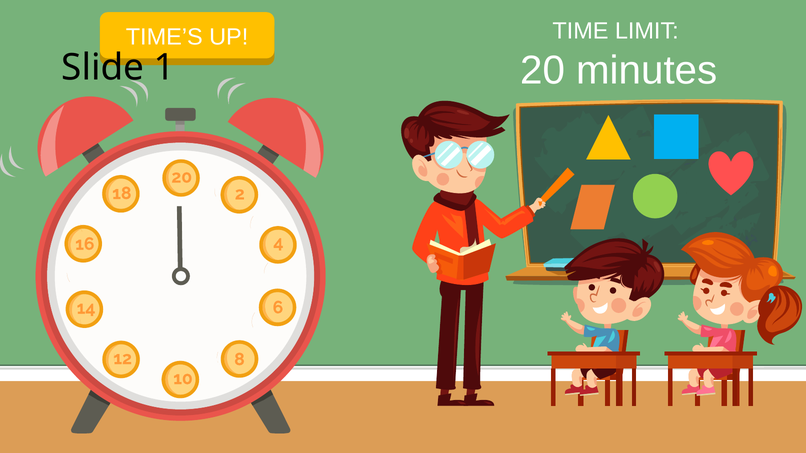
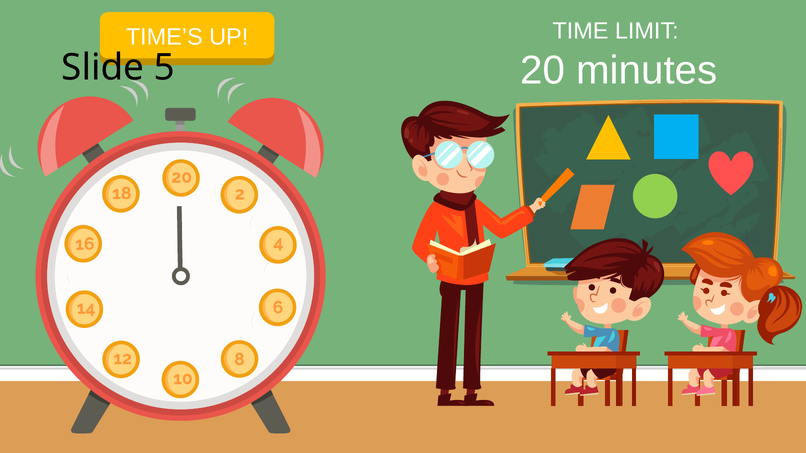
1: 1 -> 5 (164, 68)
